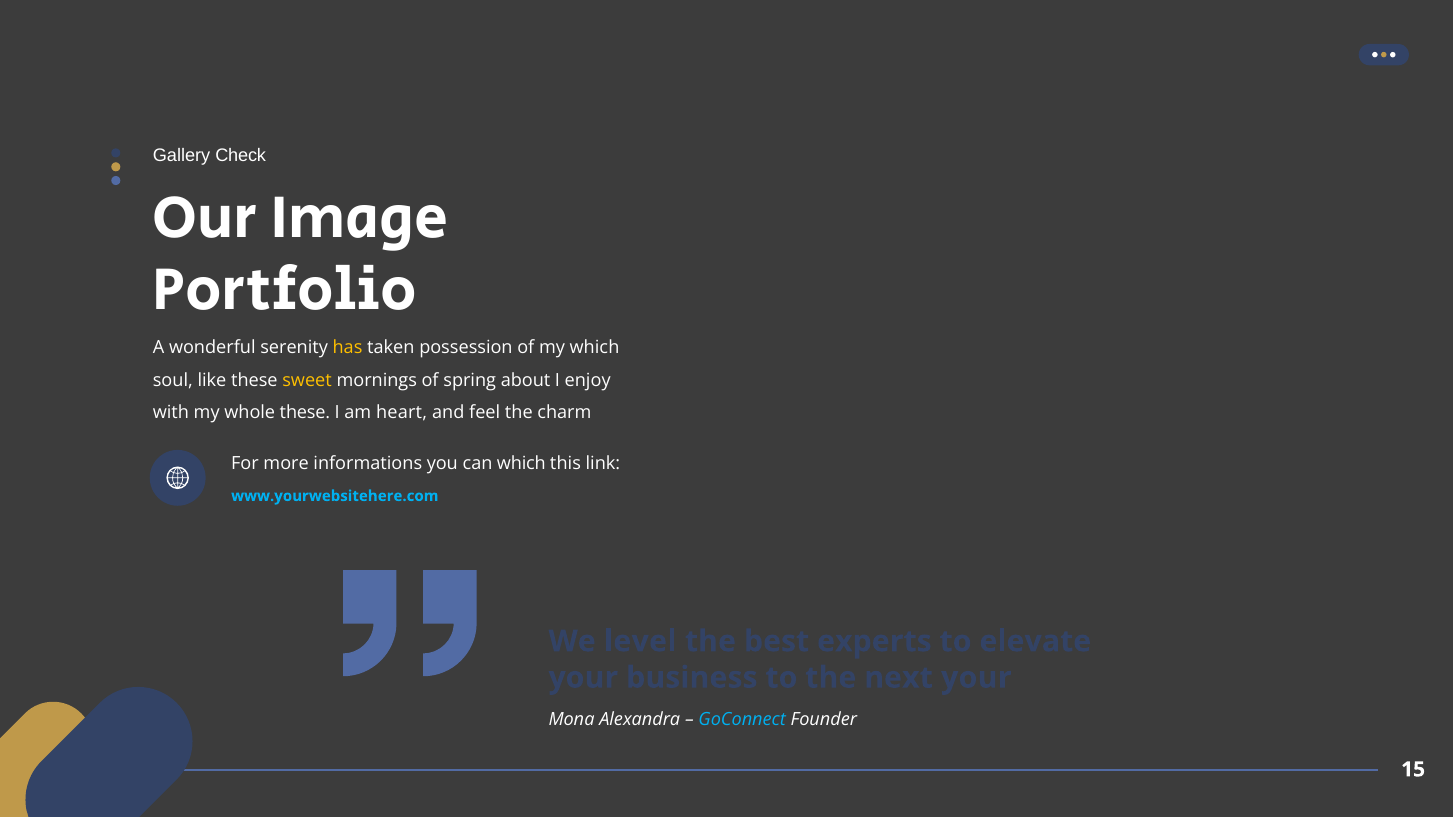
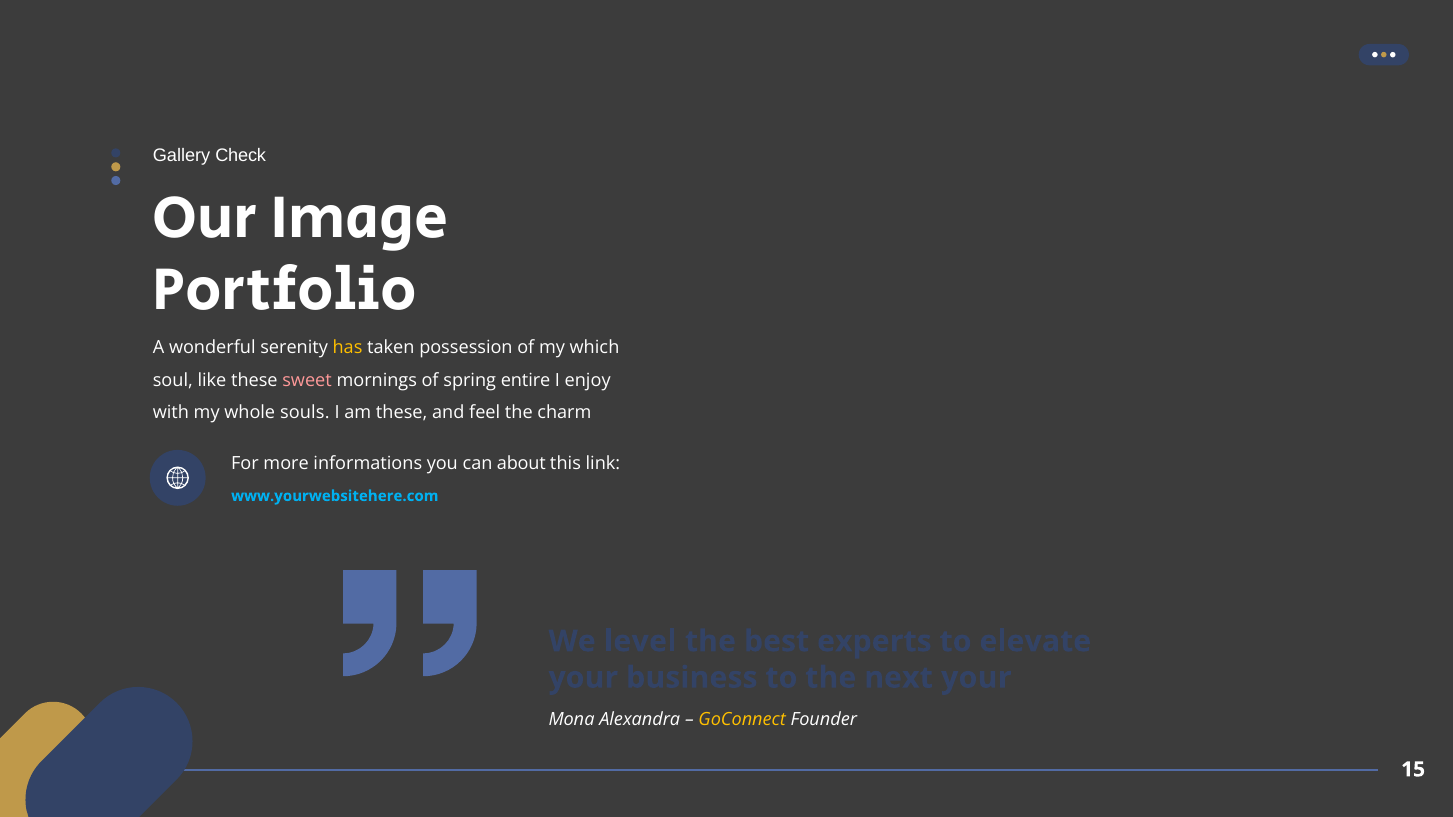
sweet colour: yellow -> pink (307, 380)
about: about -> entire (526, 380)
whole these: these -> souls (305, 413)
am heart: heart -> these (402, 413)
can which: which -> about (521, 464)
GoConnect colour: light blue -> yellow (742, 720)
